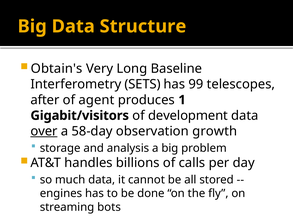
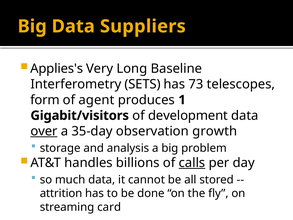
Structure: Structure -> Suppliers (143, 26)
Obtain's: Obtain's -> Applies's (57, 69)
99: 99 -> 73 (196, 84)
after: after -> form (45, 100)
58-day: 58-day -> 35-day (92, 131)
calls underline: none -> present (192, 163)
engines: engines -> attrition (61, 193)
bots: bots -> card (109, 207)
